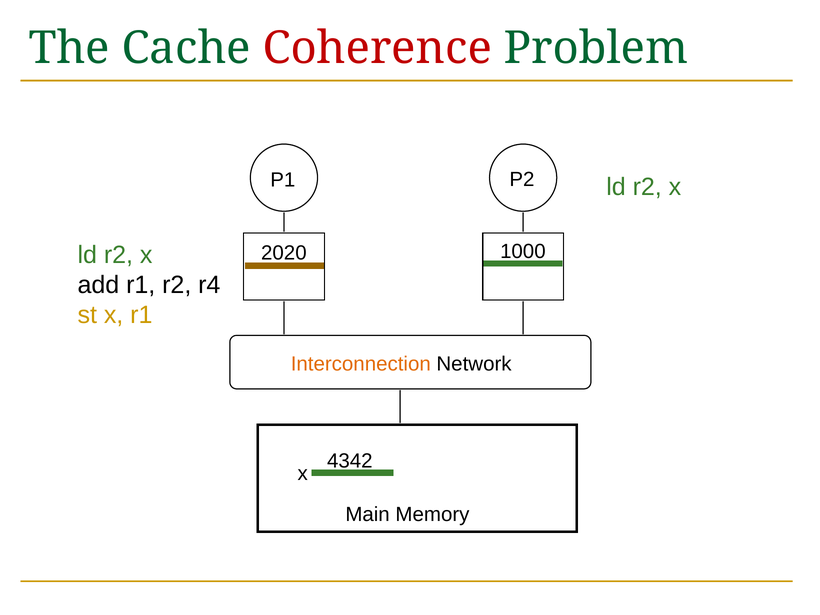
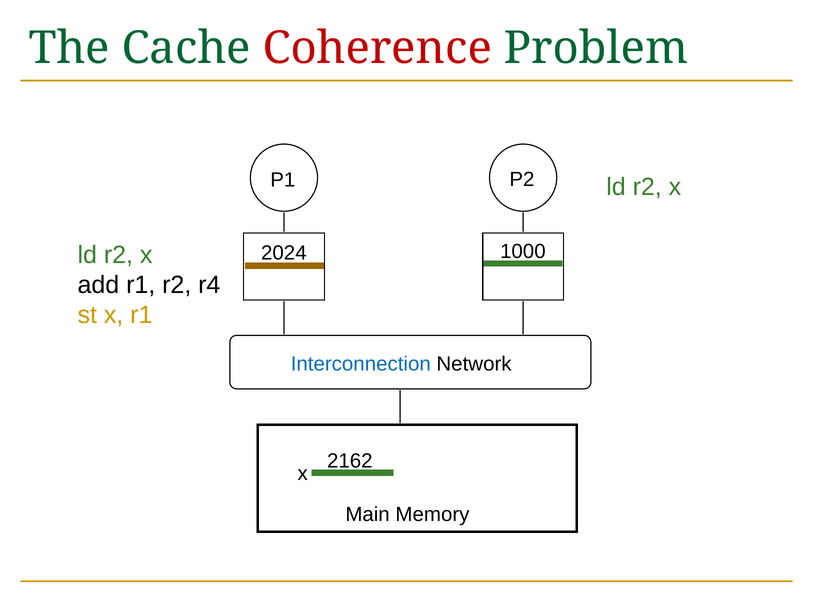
2020: 2020 -> 2024 (284, 253)
Interconnection colour: orange -> blue (361, 364)
4342: 4342 -> 2162 (350, 461)
